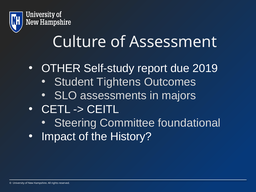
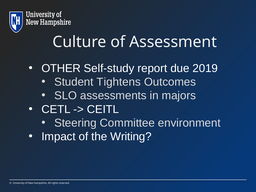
foundational: foundational -> environment (189, 123)
History: History -> Writing (131, 137)
